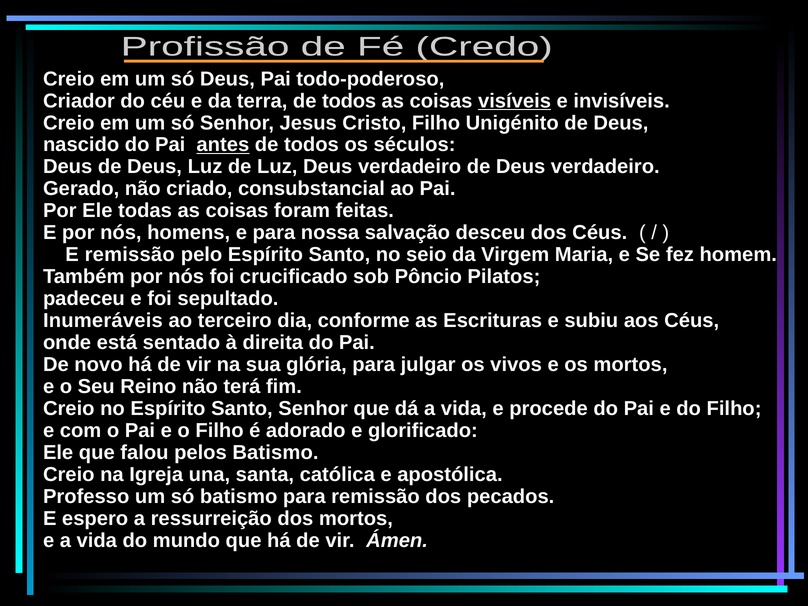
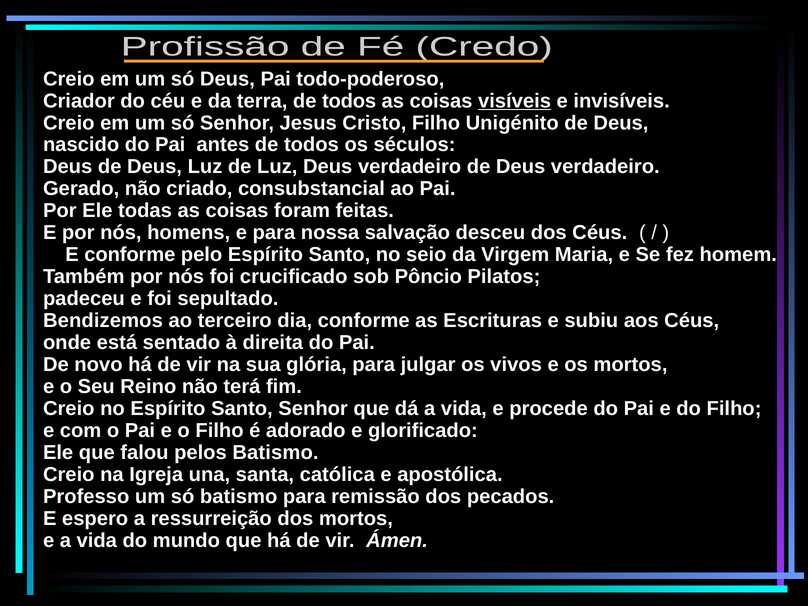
antes underline: present -> none (223, 145)
E remissão: remissão -> conforme (130, 255)
Inumeráveis: Inumeráveis -> Bendizemos (103, 321)
